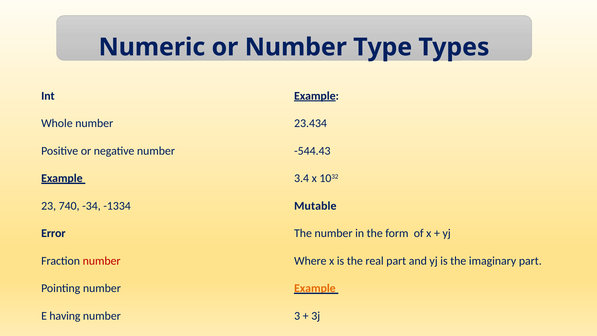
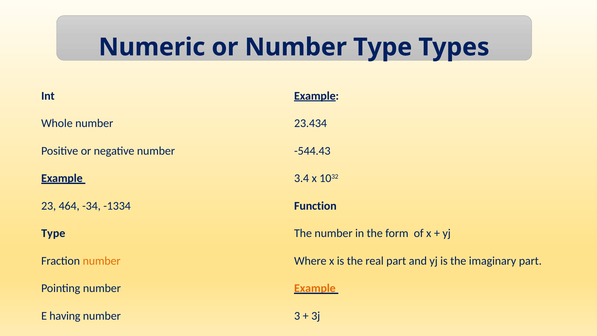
740: 740 -> 464 (69, 206)
Mutable: Mutable -> Function (315, 206)
Error: Error -> Type (53, 233)
number colour: red -> orange (102, 261)
